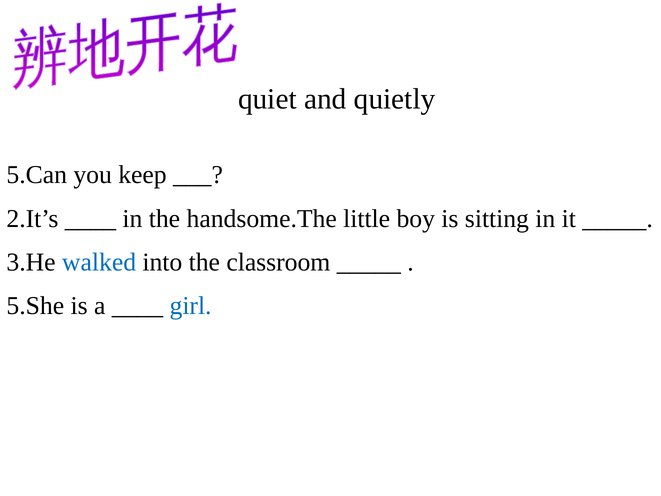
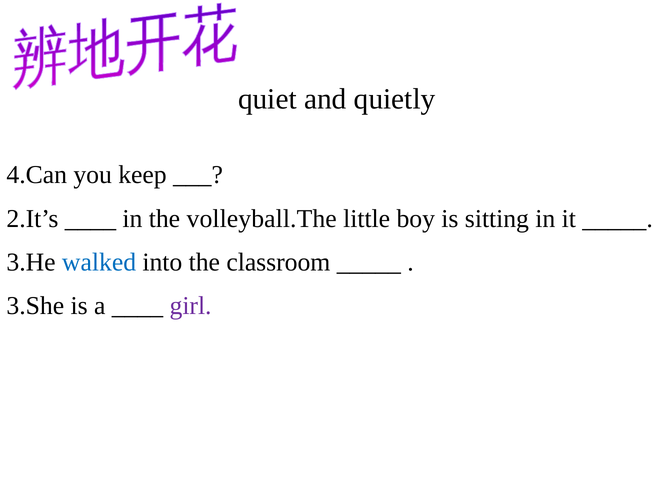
5.Can: 5.Can -> 4.Can (37, 175)
handsome.The: handsome.The -> volleyball.The (262, 218)
5.She: 5.She -> 3.She (35, 306)
girl colour: blue -> purple (191, 306)
